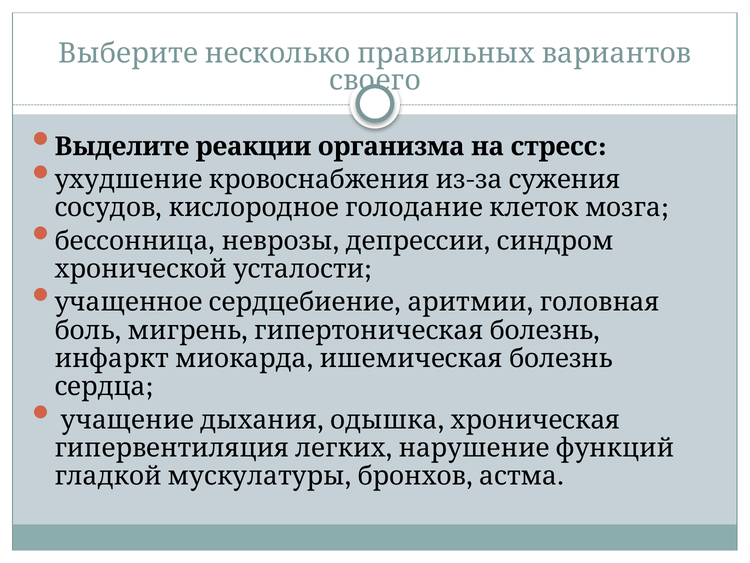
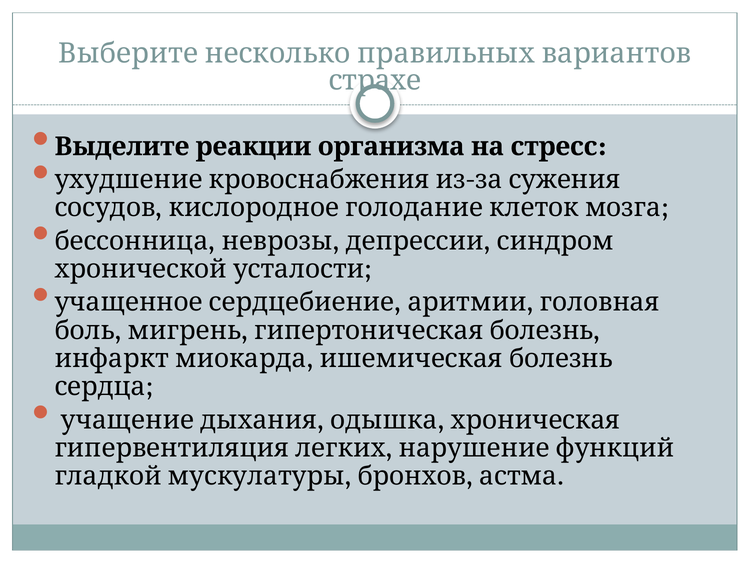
своего: своего -> страхе (375, 80)
